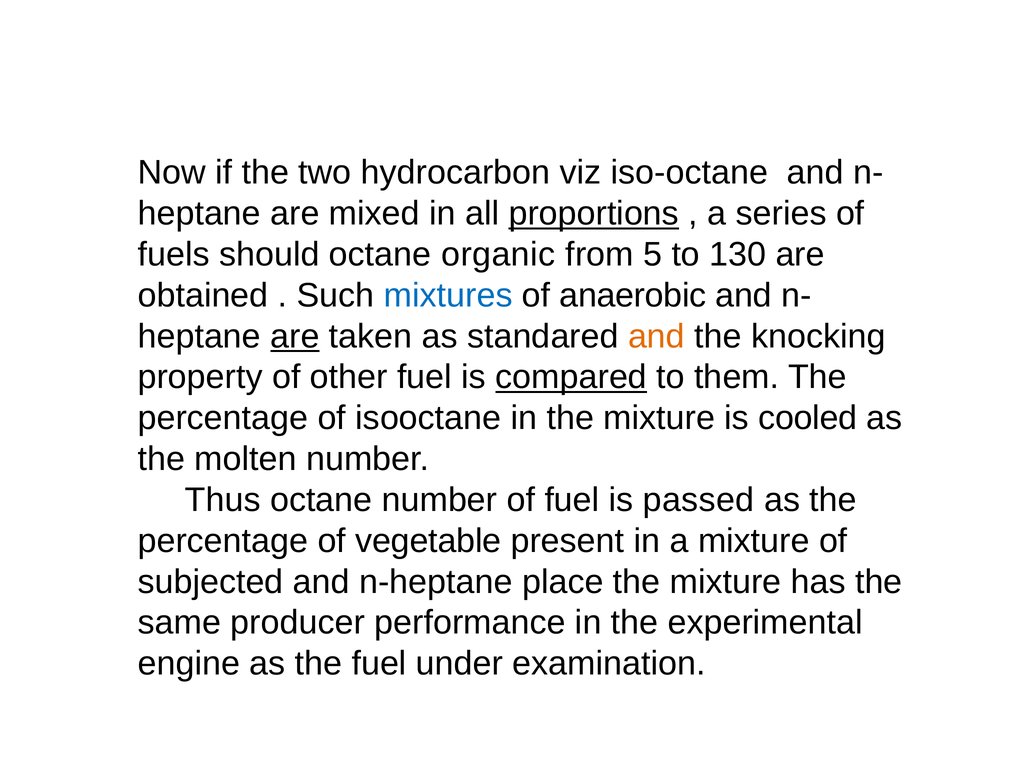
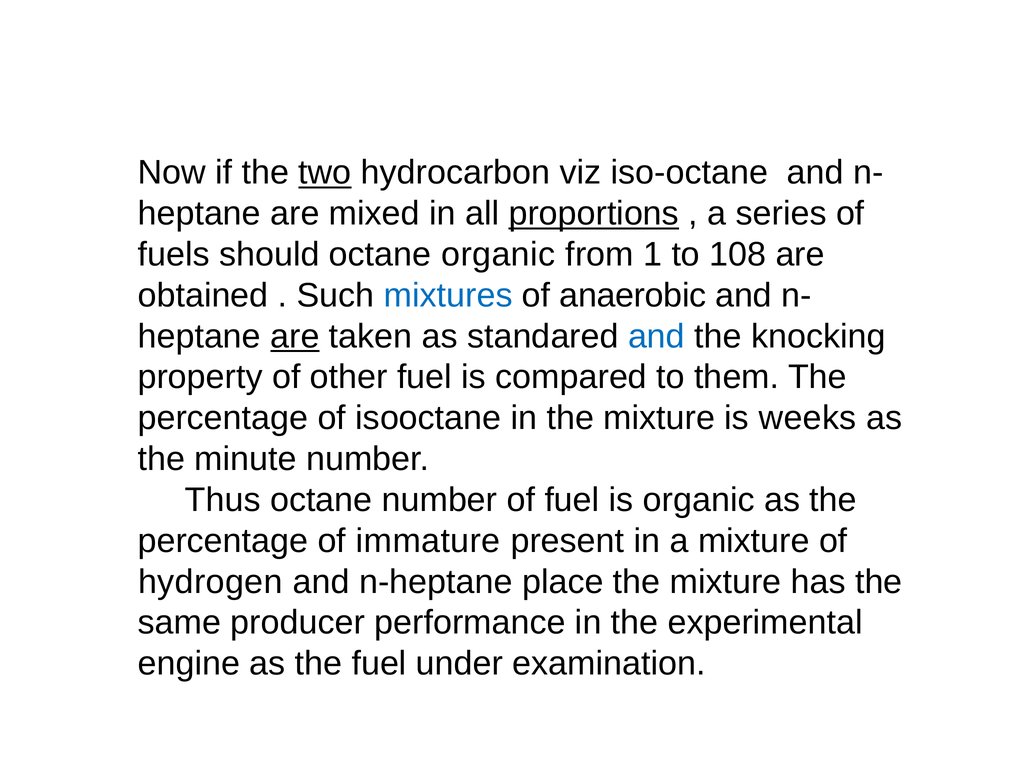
two underline: none -> present (325, 173)
5: 5 -> 1 (653, 254)
130: 130 -> 108 (738, 254)
and colour: orange -> blue (656, 336)
compared underline: present -> none (571, 377)
cooled: cooled -> weeks (808, 418)
molten: molten -> minute (246, 459)
is passed: passed -> organic (699, 500)
vegetable: vegetable -> immature (428, 541)
subjected: subjected -> hydrogen (210, 581)
